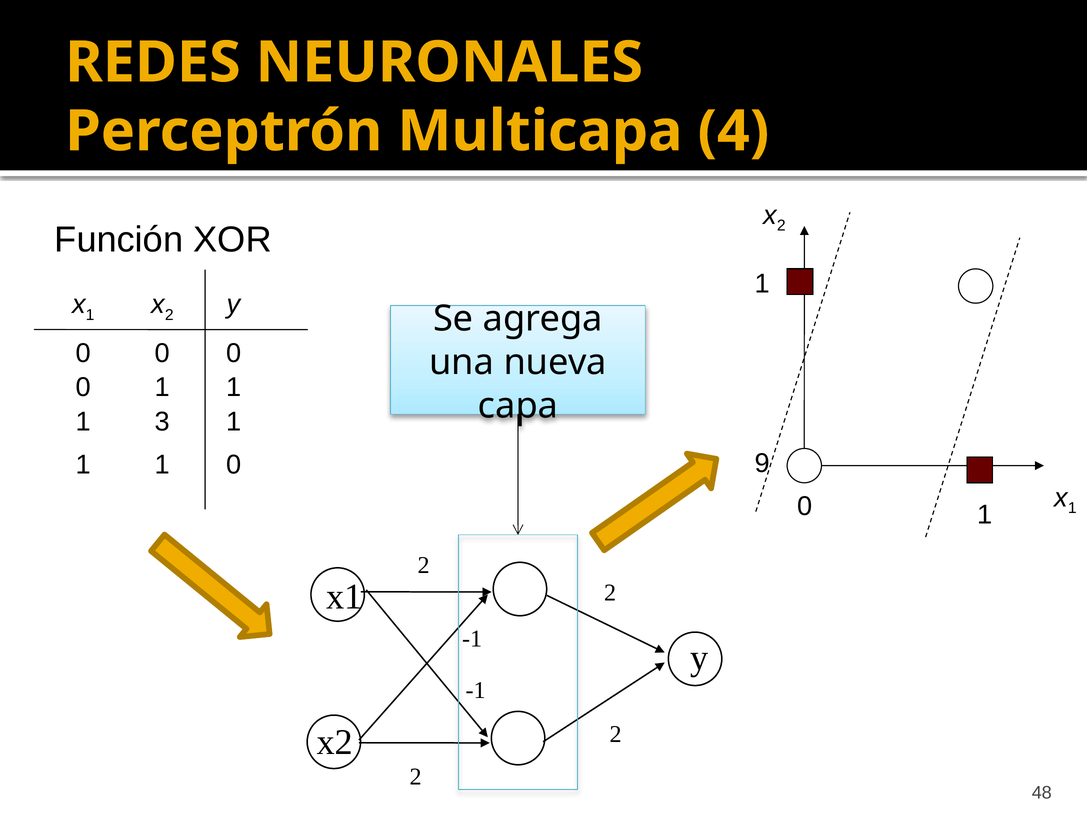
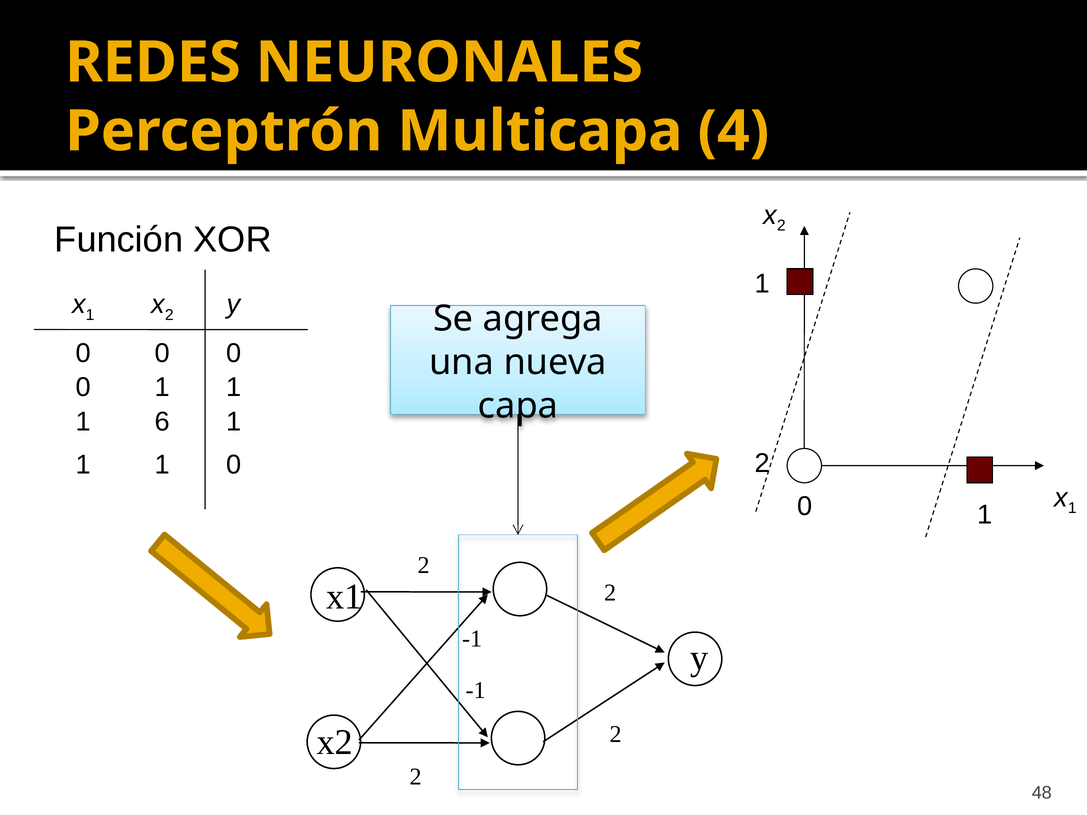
3: 3 -> 6 (163, 422)
0 9: 9 -> 2 (762, 464)
